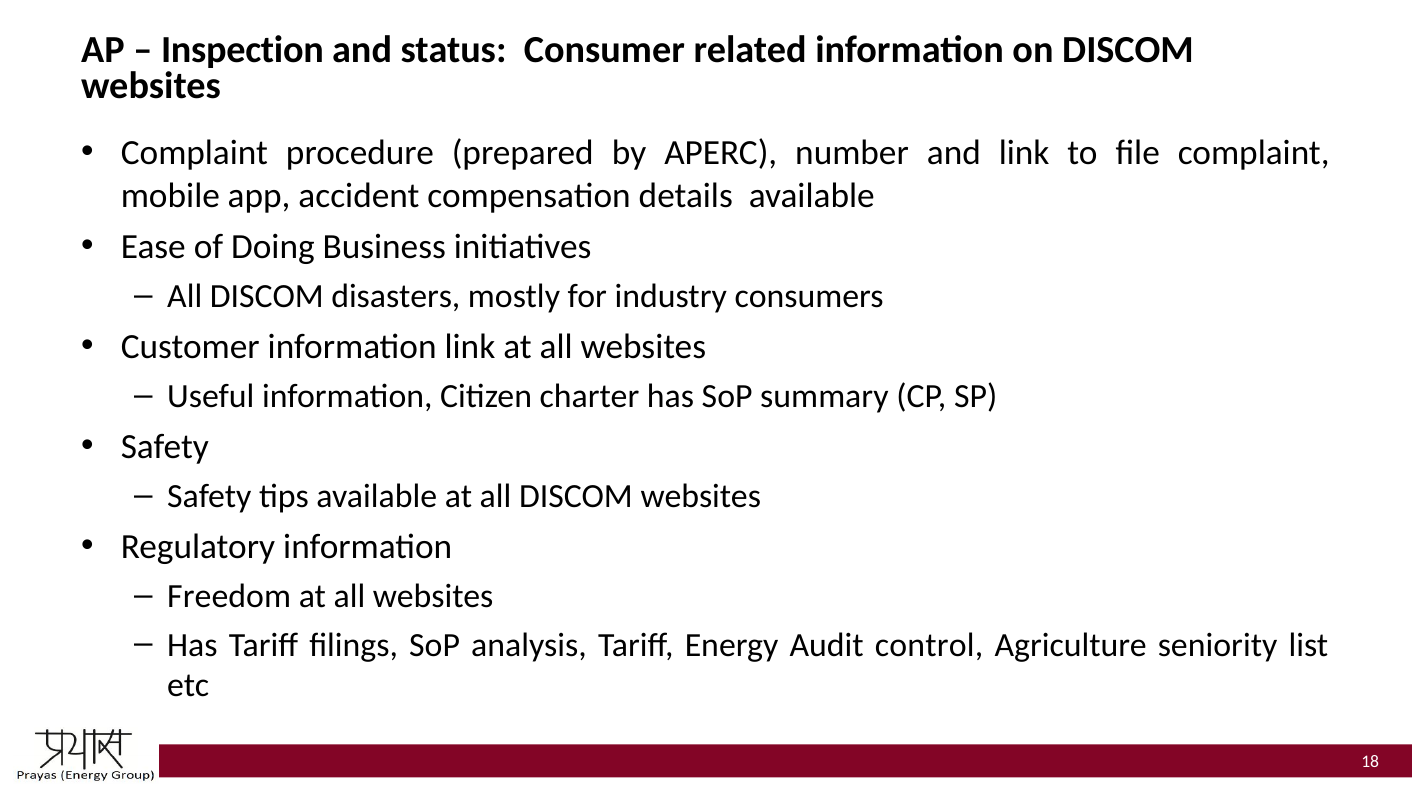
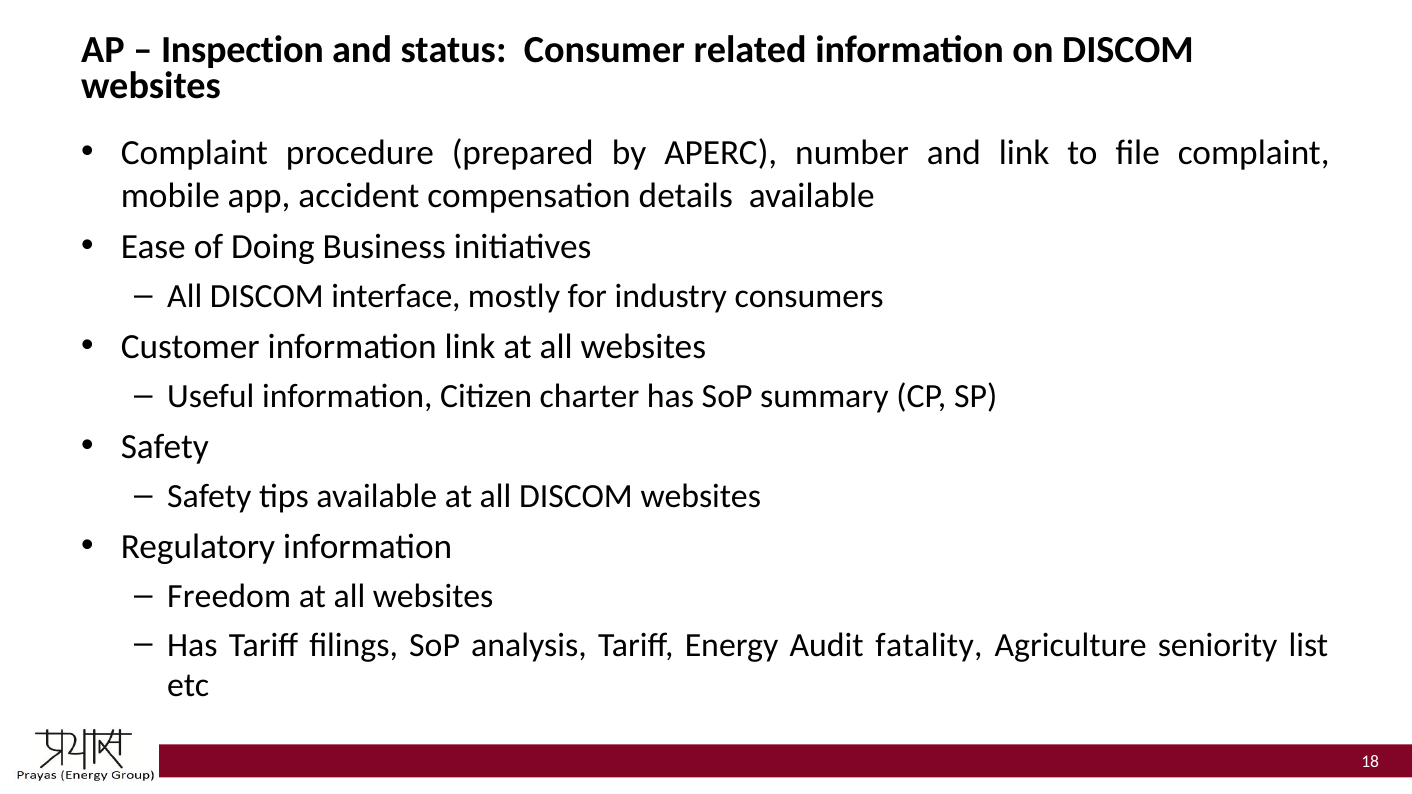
disasters: disasters -> interface (396, 296)
control: control -> fatality (929, 645)
